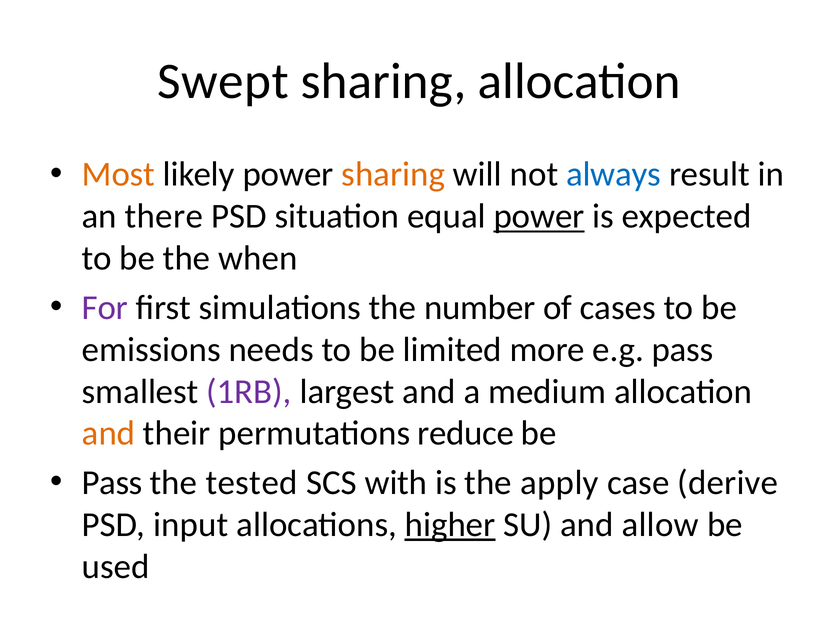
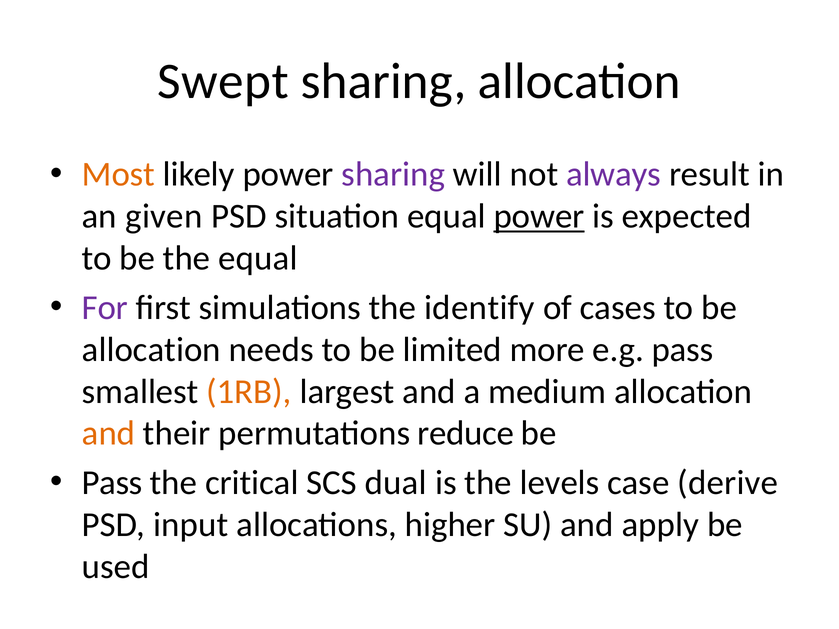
sharing colour: orange -> purple (393, 174)
always colour: blue -> purple (614, 174)
there: there -> given (164, 216)
the when: when -> equal (258, 258)
number: number -> identify (479, 308)
emissions: emissions -> allocation (151, 350)
1RB colour: purple -> orange (249, 392)
tested: tested -> critical (252, 483)
with: with -> dual (396, 483)
apply: apply -> levels (560, 483)
higher underline: present -> none (450, 525)
allow: allow -> apply (660, 525)
